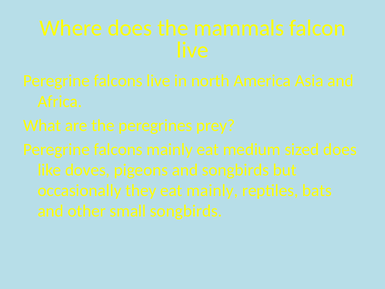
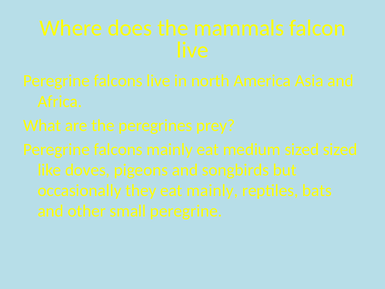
sized does: does -> sized (340, 149)
small songbirds: songbirds -> peregrine (186, 211)
